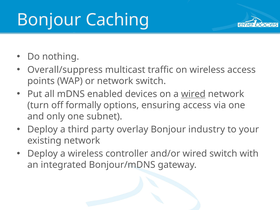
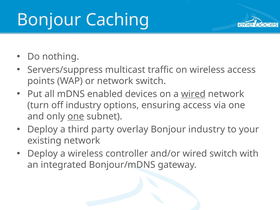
Overall/suppress: Overall/suppress -> Servers/suppress (65, 70)
off formally: formally -> industry (83, 105)
one underline: none -> present (76, 116)
